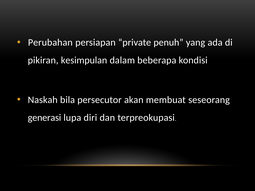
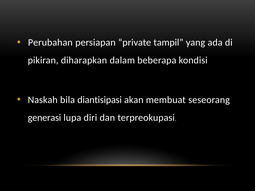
penuh: penuh -> tampil (168, 43)
kesimpulan: kesimpulan -> diharapkan (84, 60)
persecutor: persecutor -> diantisipasi (100, 100)
